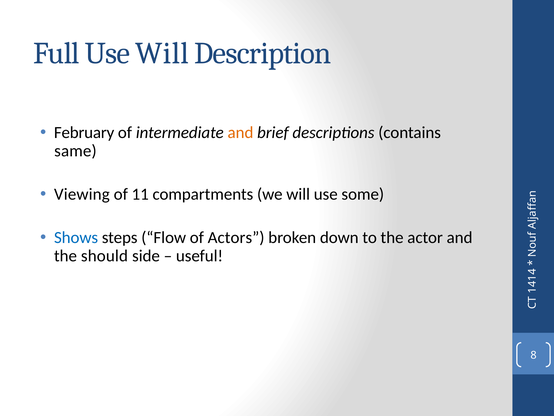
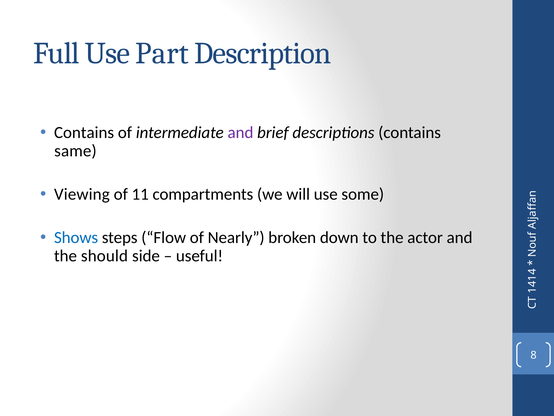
Use Will: Will -> Part (162, 53)
February: February -> Contains (84, 132)
and colour: orange -> purple (240, 132)
Actors: Actors -> Nearly (236, 237)
